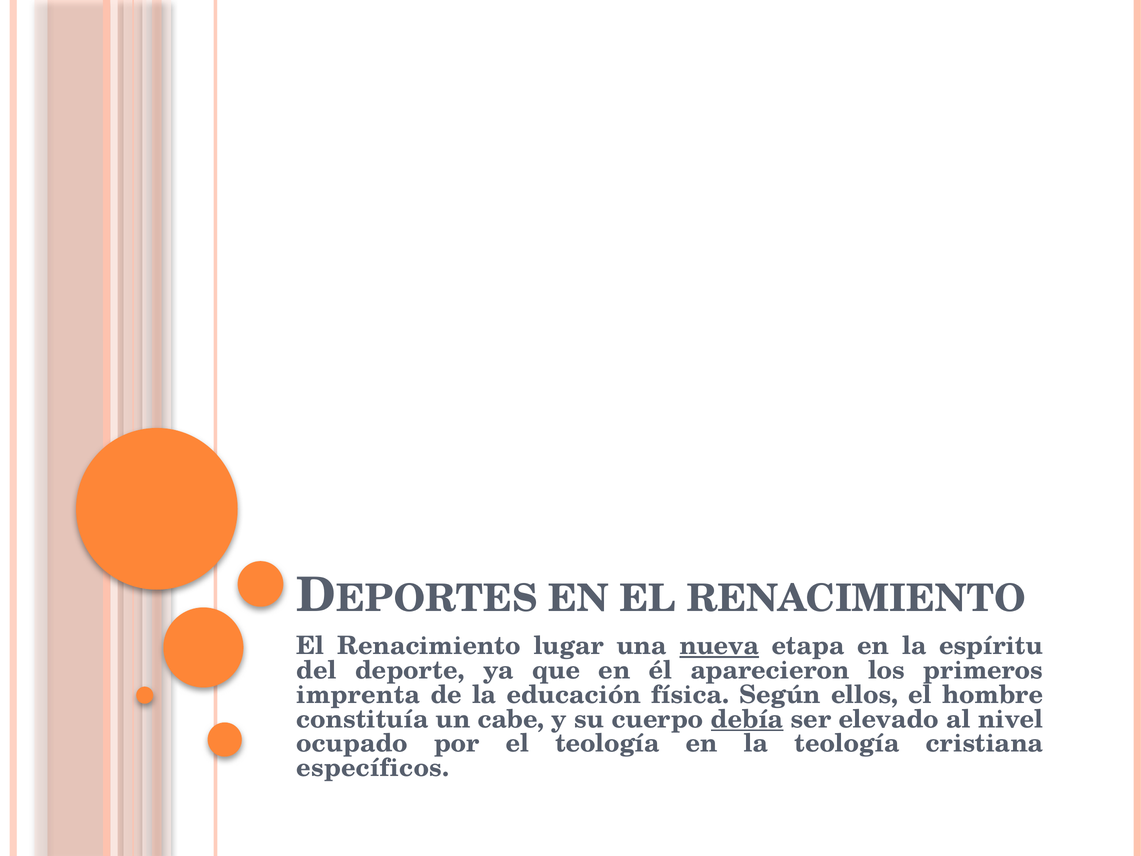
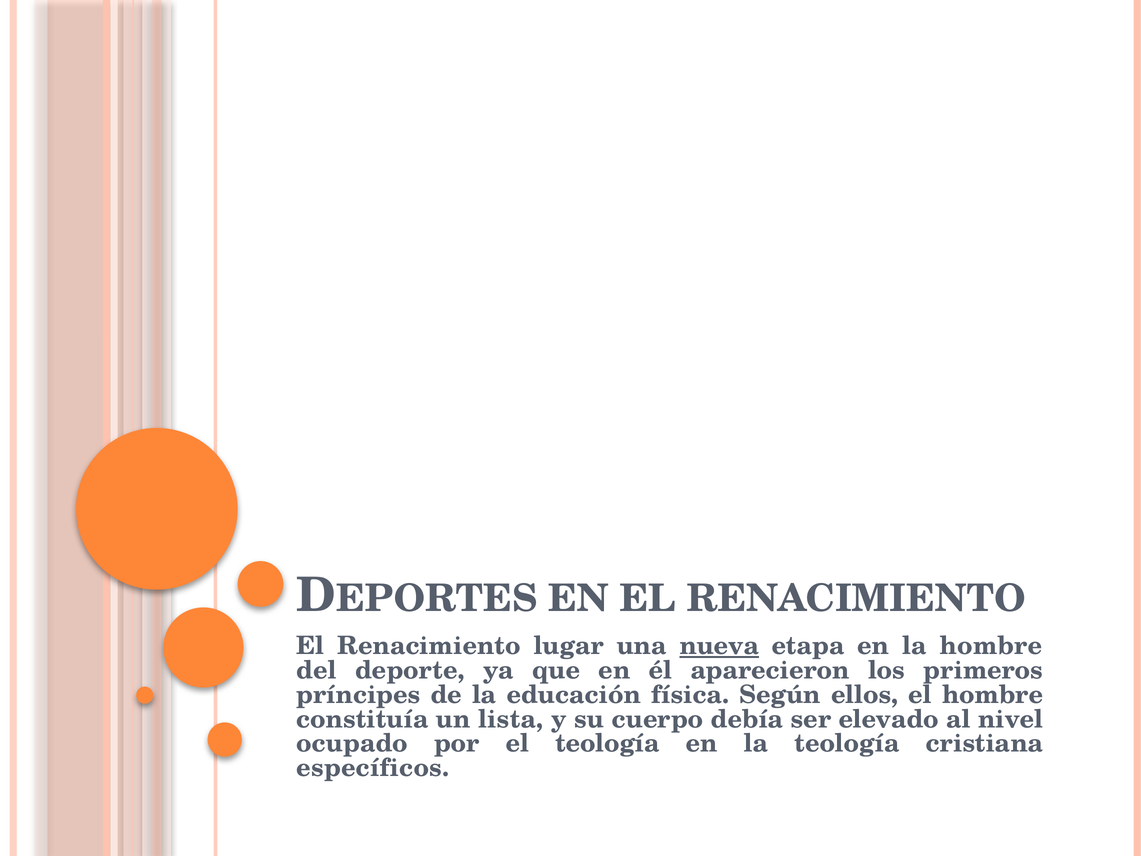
la espíritu: espíritu -> hombre (991, 646)
imprenta: imprenta -> príncipes (359, 695)
cabe: cabe -> lista (511, 719)
debía underline: present -> none (747, 719)
